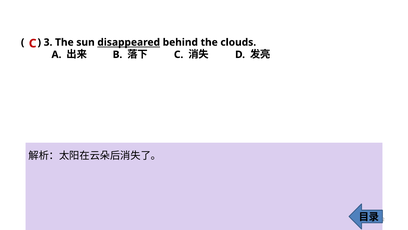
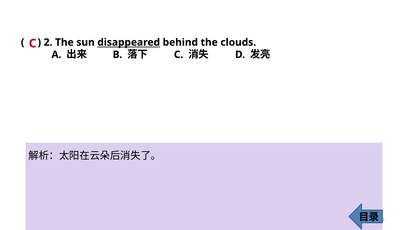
3: 3 -> 2 (48, 42)
